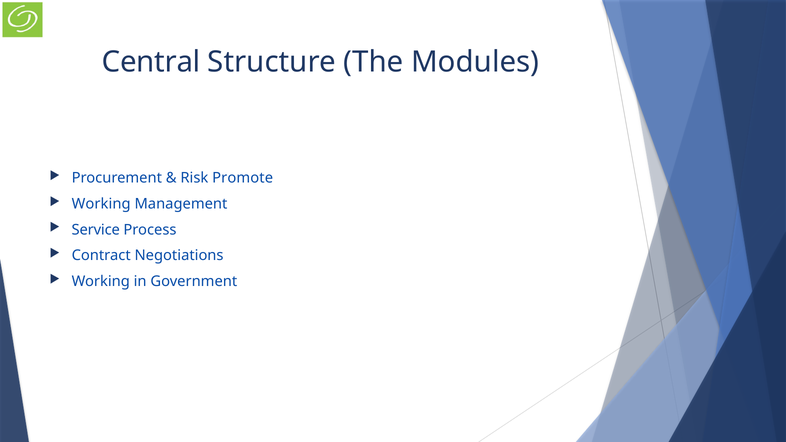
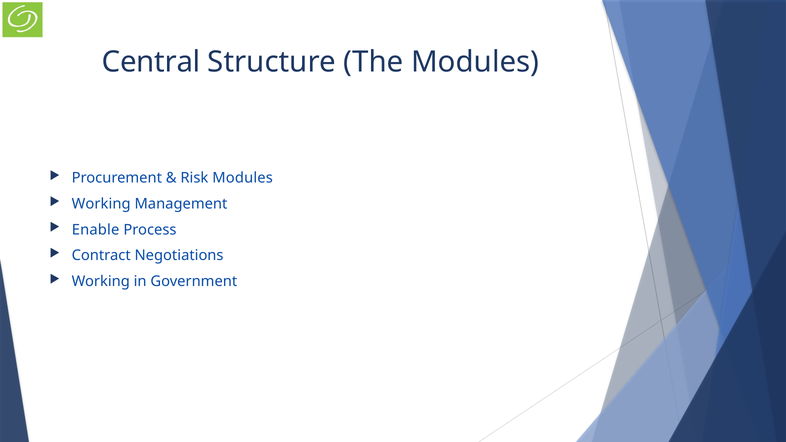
Risk Promote: Promote -> Modules (243, 178)
Service: Service -> Enable (96, 230)
